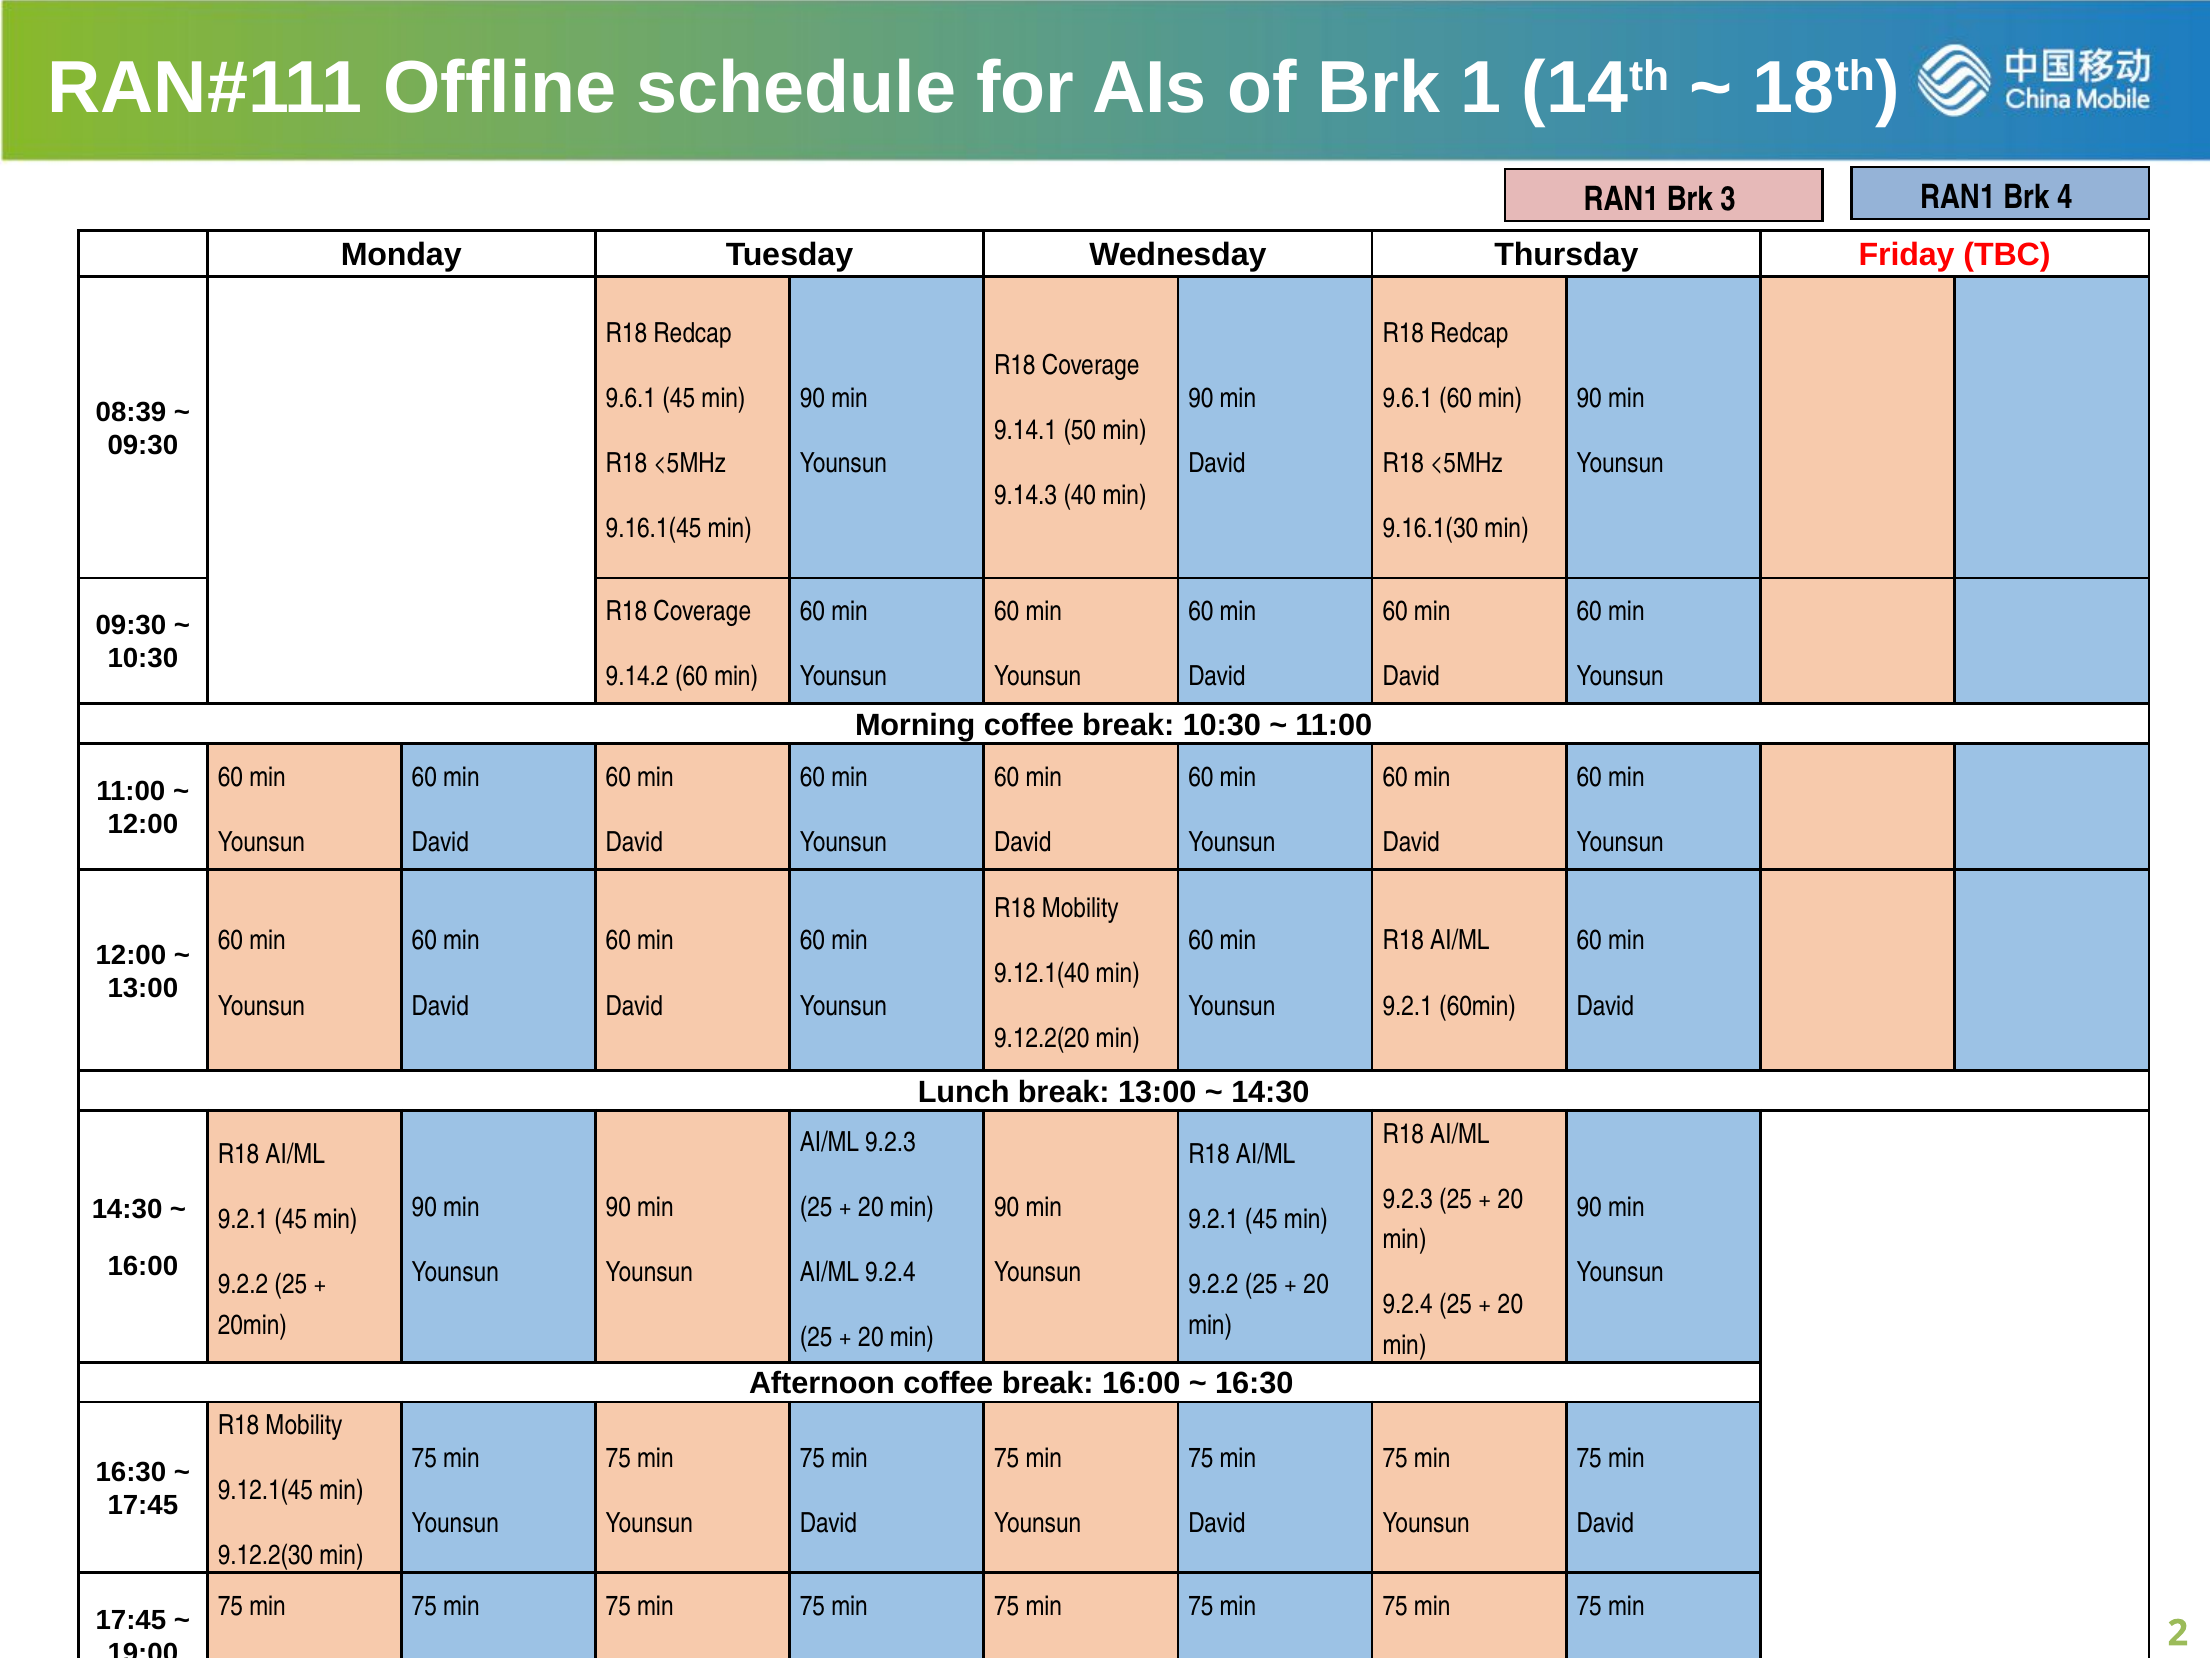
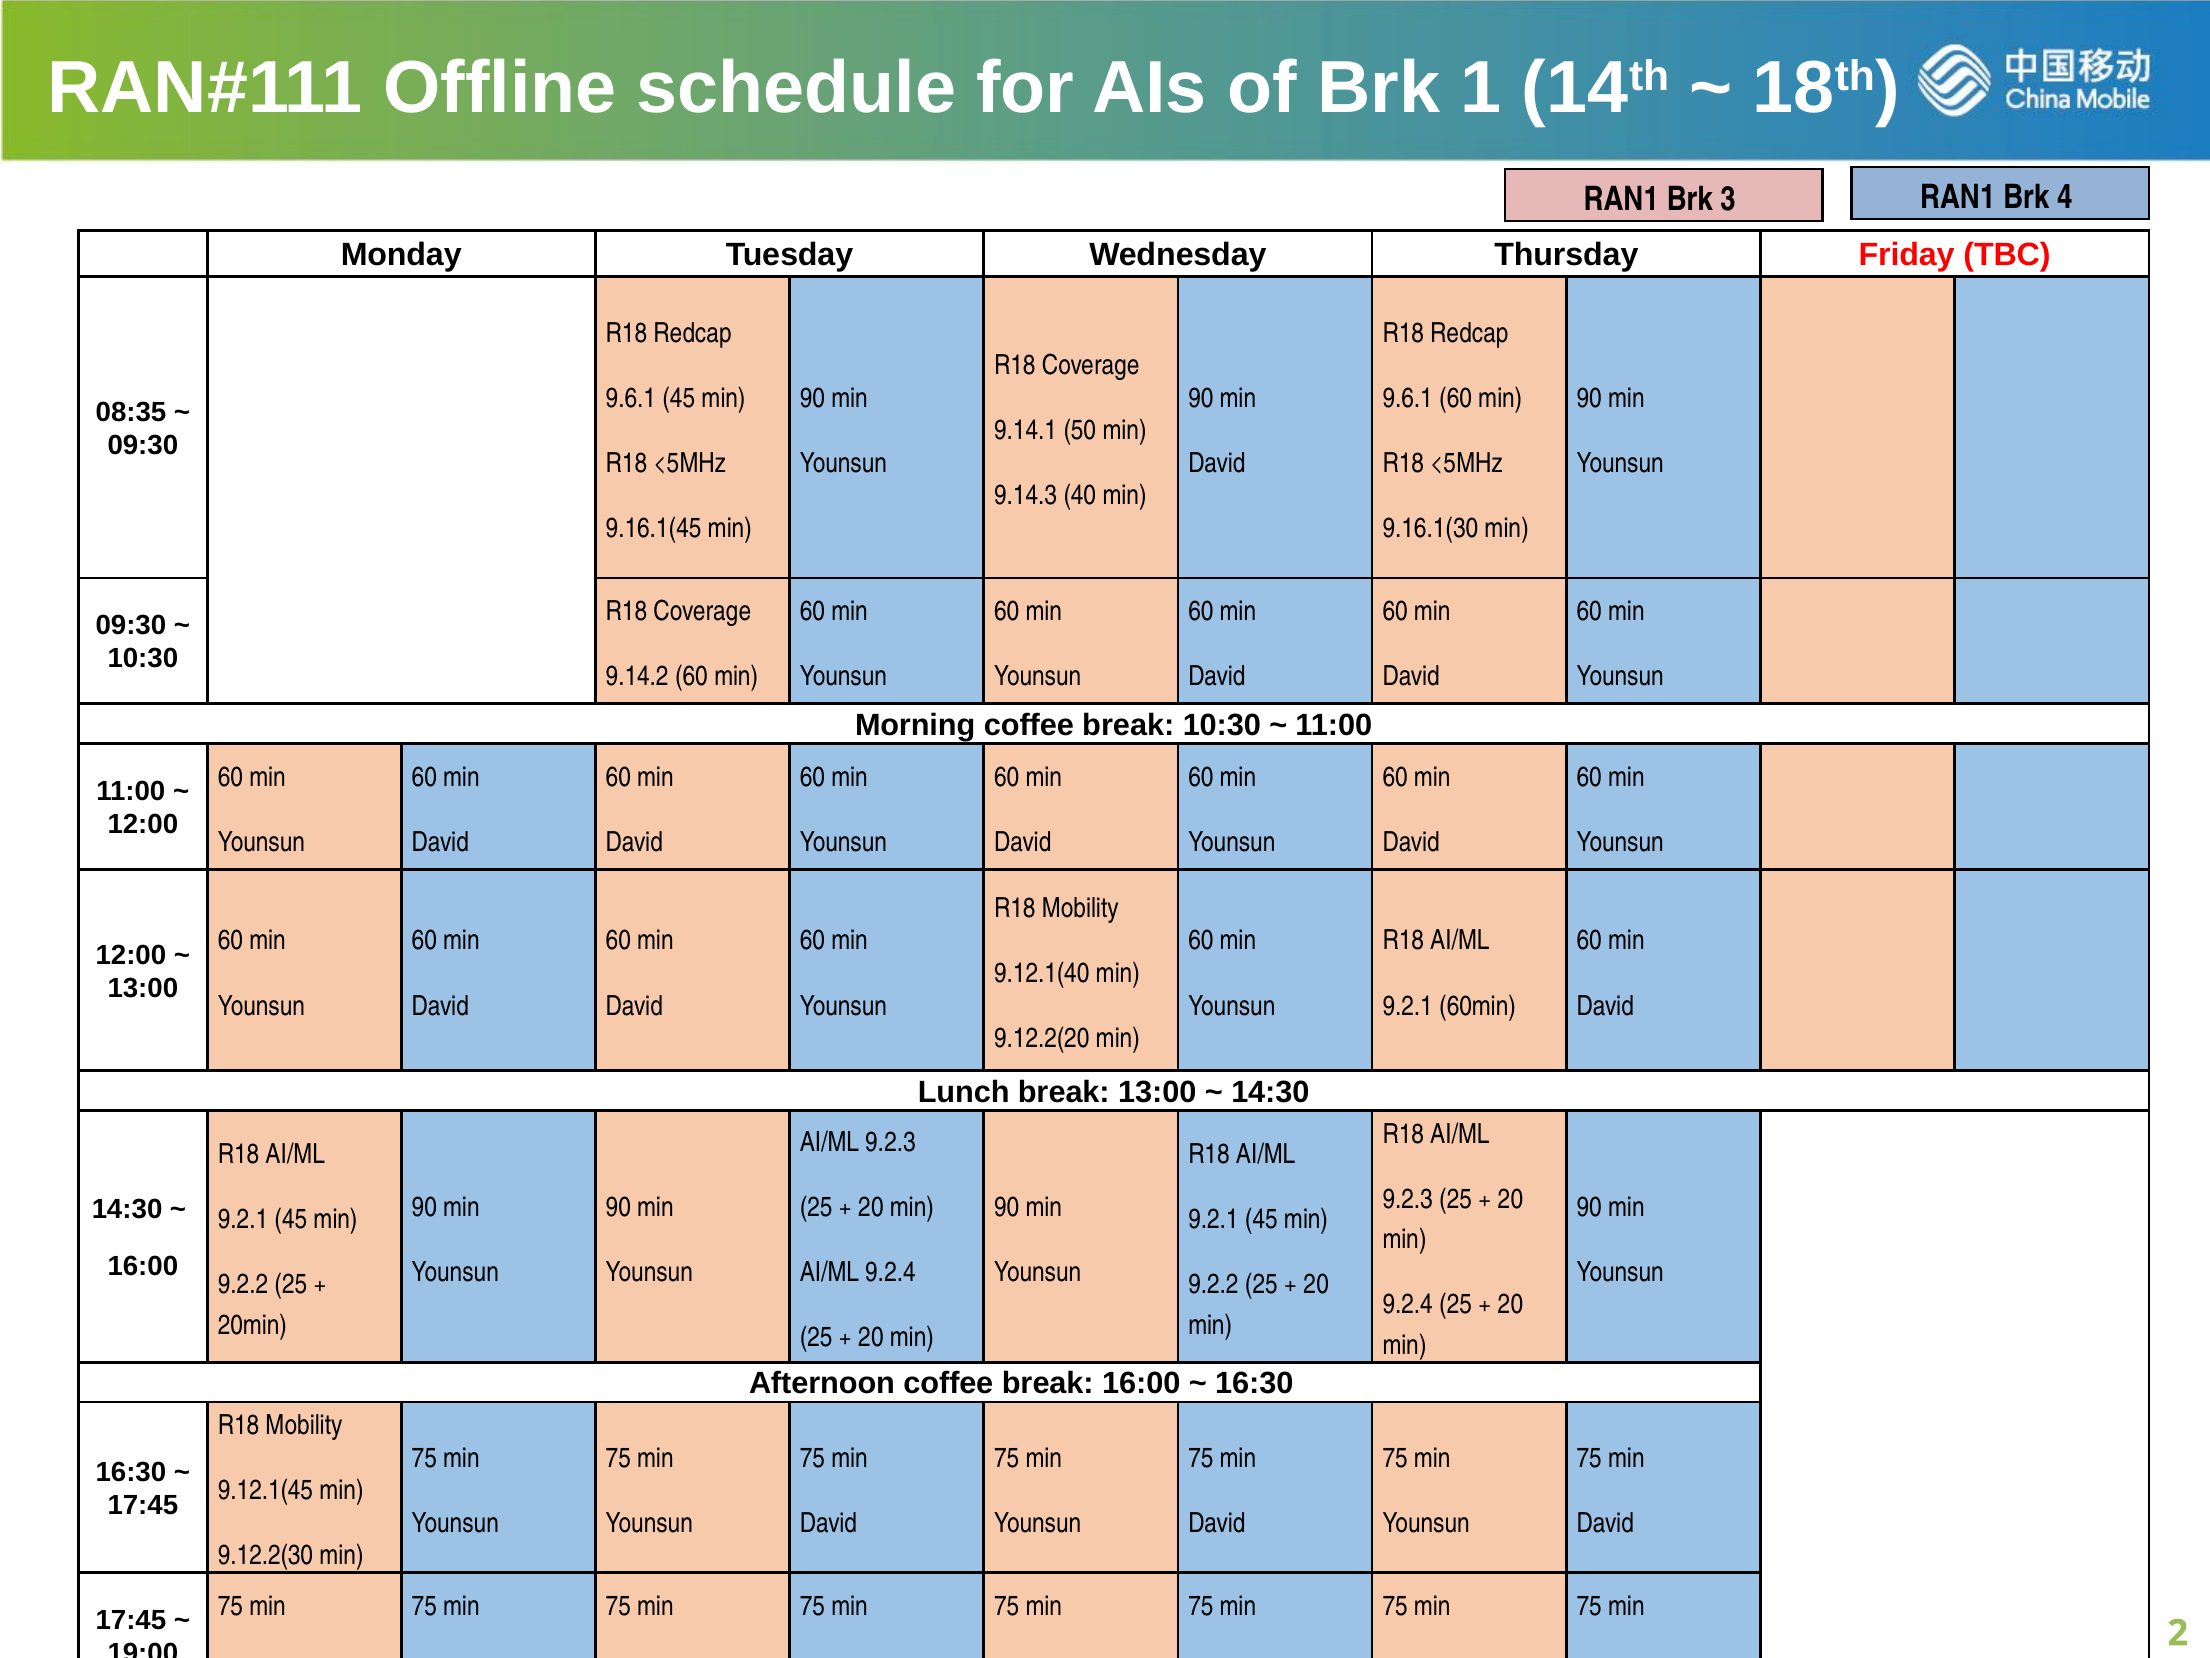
08:39: 08:39 -> 08:35 (131, 412)
